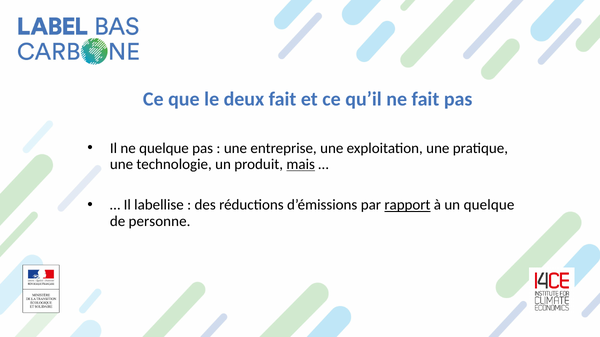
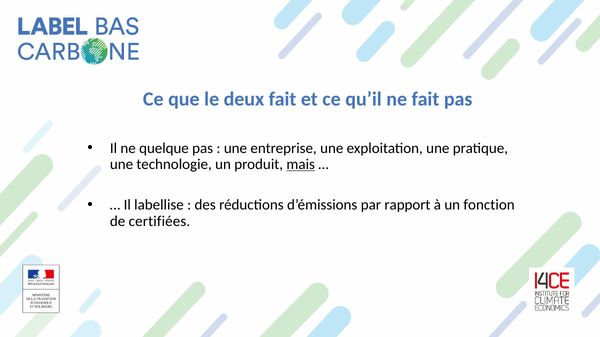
rapport underline: present -> none (407, 205)
un quelque: quelque -> fonction (489, 205)
personne: personne -> certifiées (159, 221)
